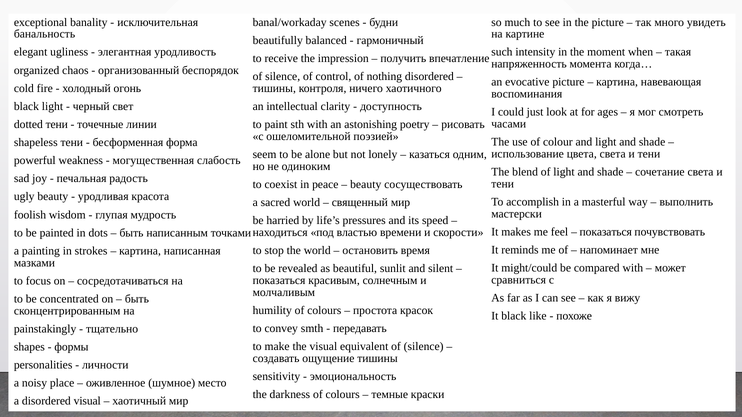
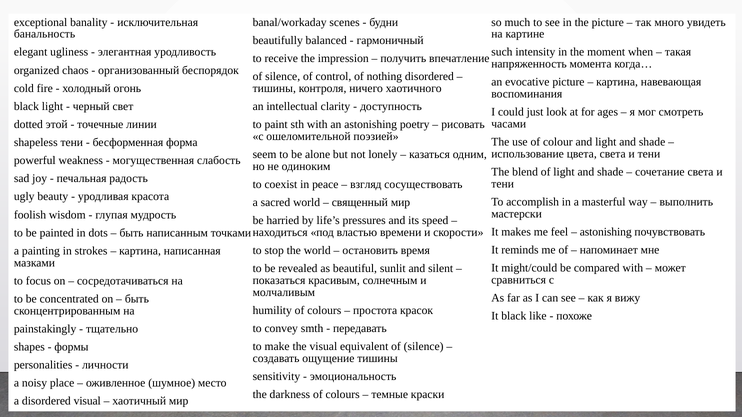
dotted тени: тени -> этой (57, 125)
beauty: beauty -> взгляд (366, 184)
показаться: показаться -> astonishing (606, 232)
